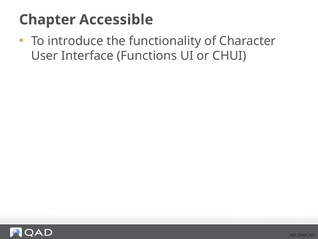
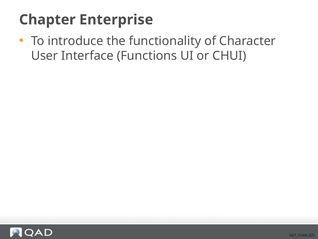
Accessible: Accessible -> Enterprise (116, 20)
